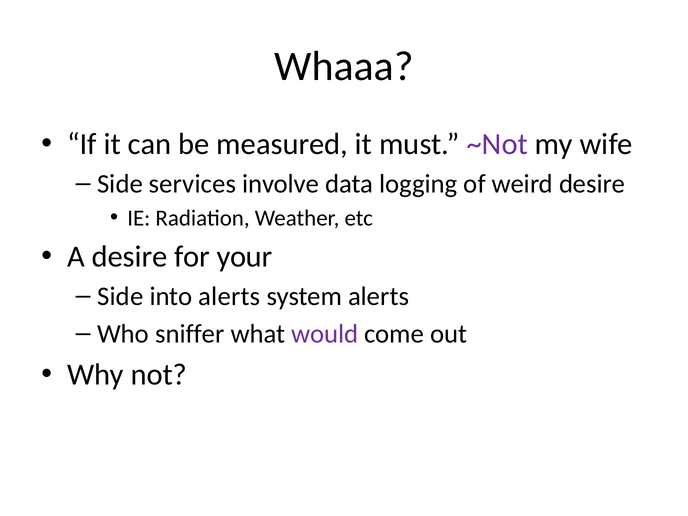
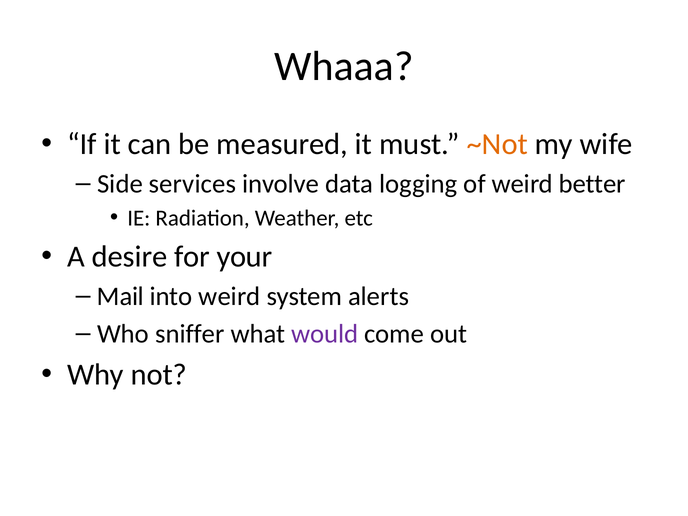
~Not colour: purple -> orange (497, 144)
weird desire: desire -> better (592, 184)
Side: Side -> Mail (121, 296)
into alerts: alerts -> weird (229, 296)
